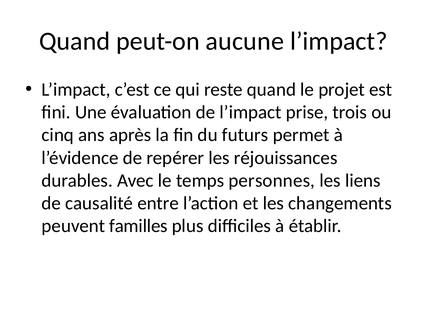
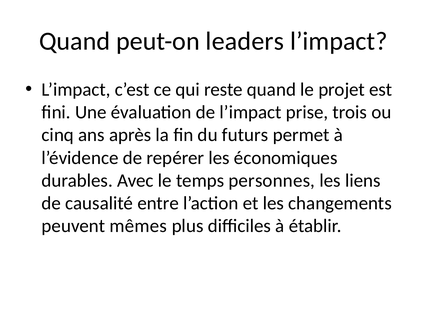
aucune: aucune -> leaders (245, 41)
réjouissances: réjouissances -> économiques (286, 158)
familles: familles -> mêmes (138, 226)
